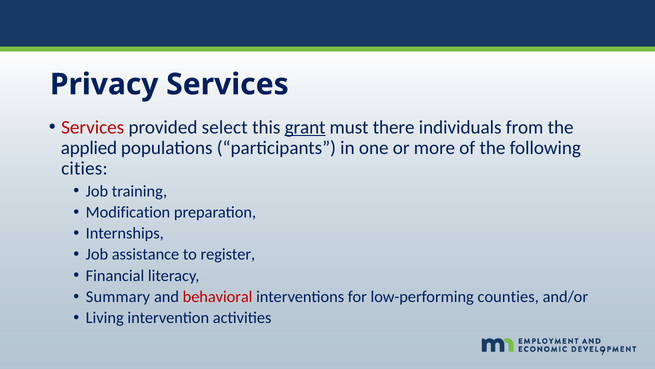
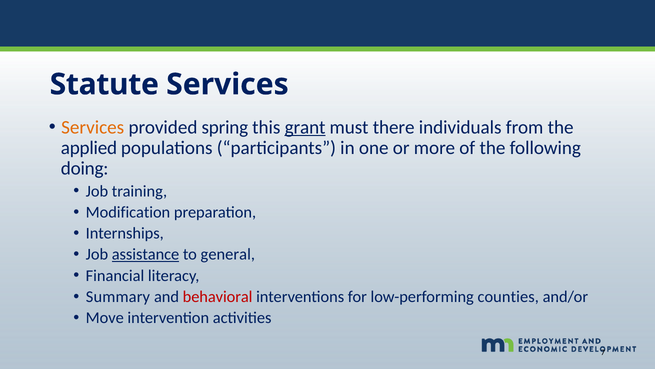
Privacy: Privacy -> Statute (104, 84)
Services colour: red -> orange (93, 127)
select: select -> spring (225, 127)
cities: cities -> doing (85, 168)
assistance underline: none -> present (146, 254)
register: register -> general (228, 254)
Living: Living -> Move (105, 317)
